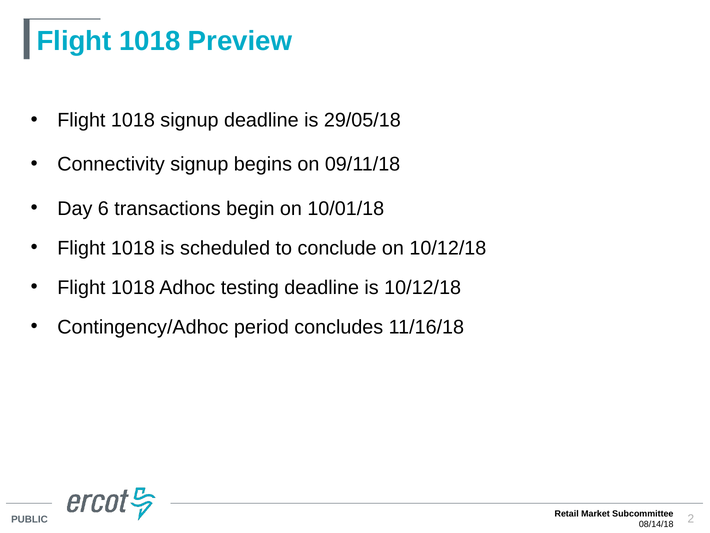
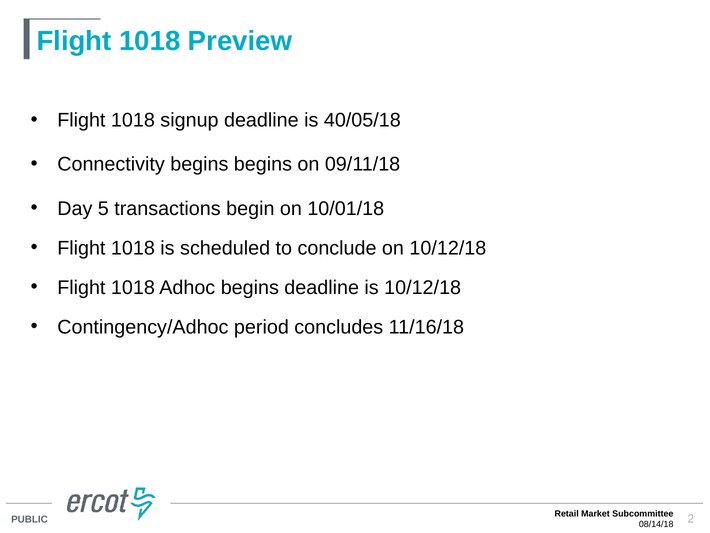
29/05/18: 29/05/18 -> 40/05/18 (362, 120)
Connectivity signup: signup -> begins (199, 164)
6: 6 -> 5 (103, 208)
Adhoc testing: testing -> begins (250, 287)
